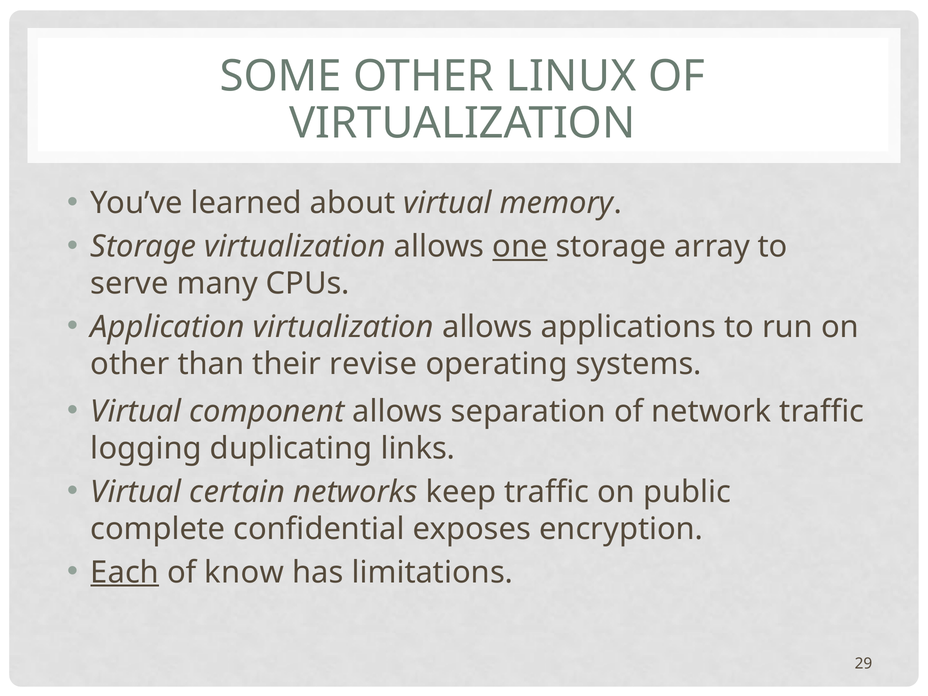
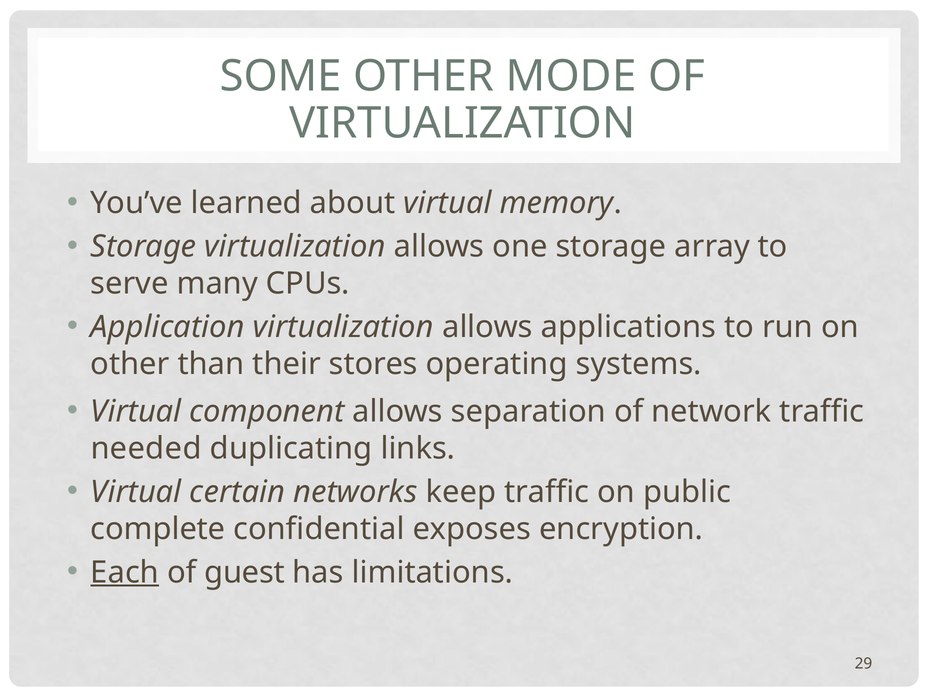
LINUX: LINUX -> MODE (571, 76)
one underline: present -> none (520, 247)
revise: revise -> stores (373, 364)
logging: logging -> needed (146, 449)
know: know -> guest (245, 572)
